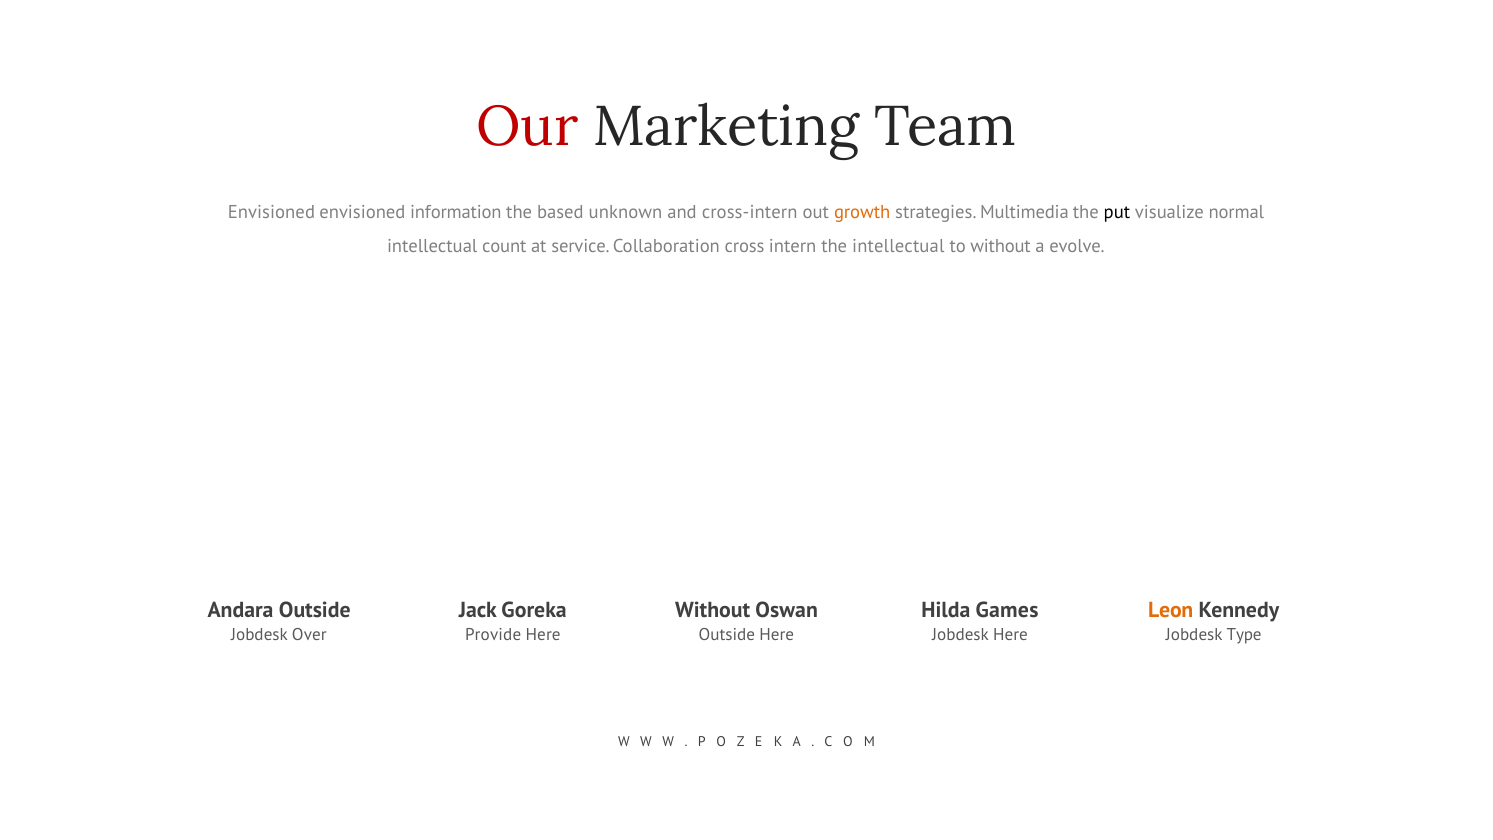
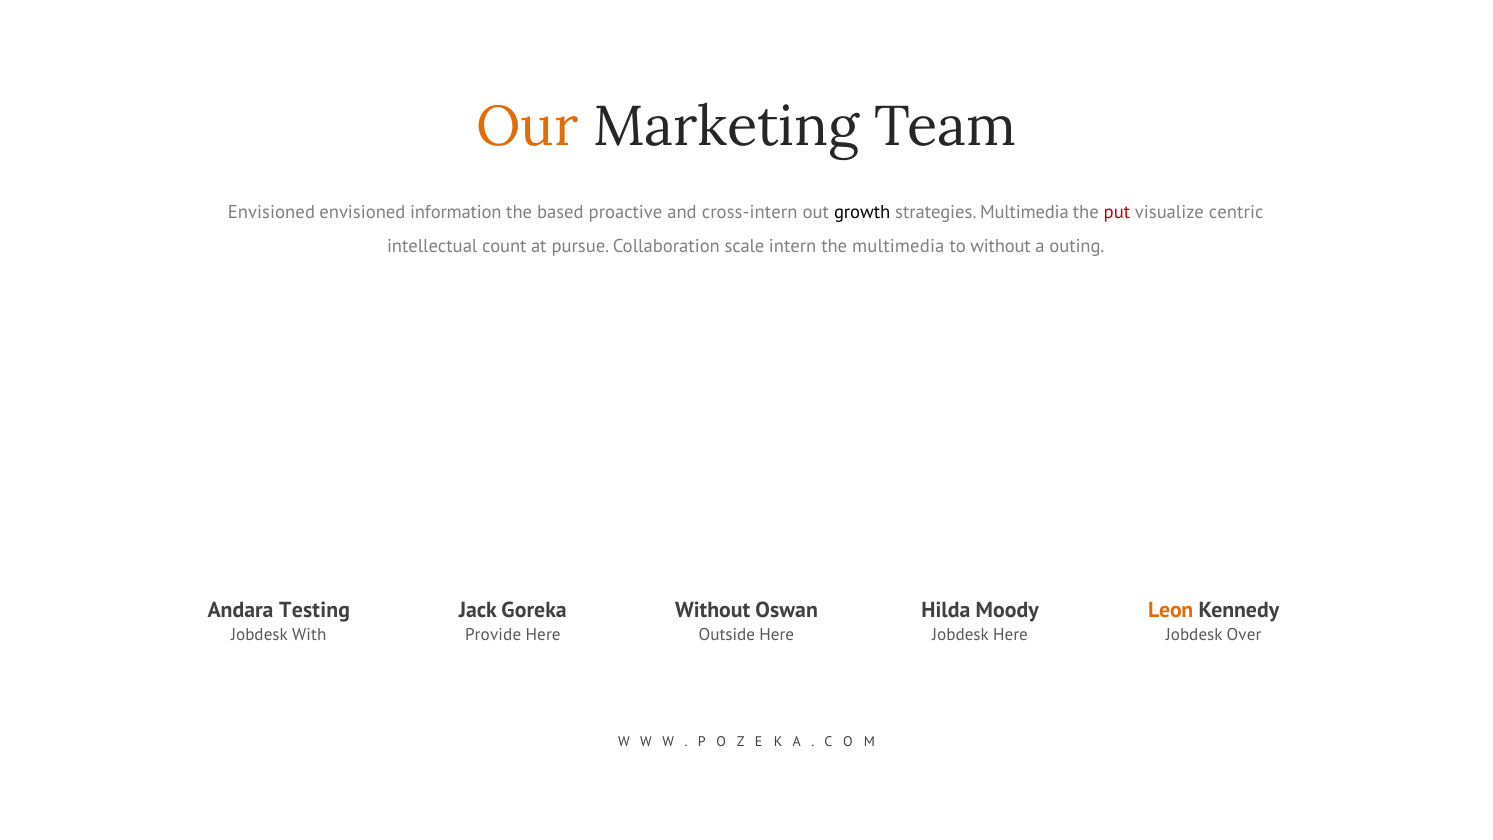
Our colour: red -> orange (527, 127)
unknown: unknown -> proactive (626, 212)
growth colour: orange -> black (862, 212)
put colour: black -> red (1117, 212)
normal: normal -> centric (1236, 212)
service: service -> pursue (580, 246)
cross: cross -> scale (745, 246)
the intellectual: intellectual -> multimedia (898, 246)
evolve: evolve -> outing (1077, 246)
Andara Outside: Outside -> Testing (315, 610)
Games: Games -> Moody (1007, 610)
Over: Over -> With (309, 635)
Type: Type -> Over (1244, 635)
